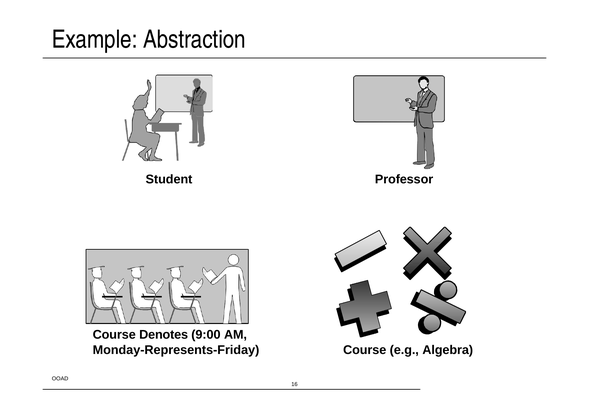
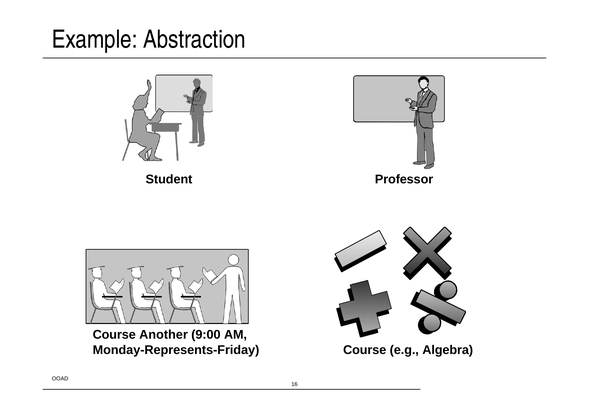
Denotes: Denotes -> Another (164, 334)
